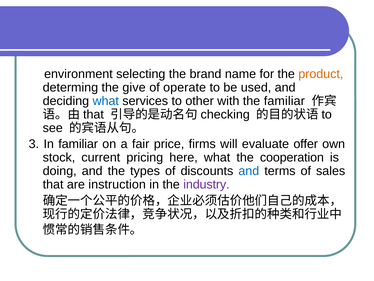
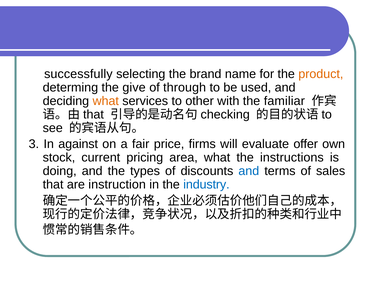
environment: environment -> successfully (78, 74)
operate: operate -> through (185, 87)
what colour: blue -> orange (106, 101)
In familiar: familiar -> against (78, 144)
here: here -> area (184, 157)
cooperation: cooperation -> instructions (292, 157)
industry colour: purple -> blue (206, 184)
